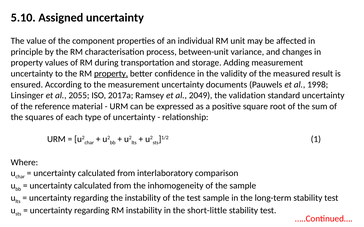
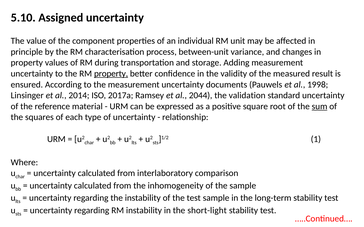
2055: 2055 -> 2014 (79, 96)
2049: 2049 -> 2044 (201, 96)
sum underline: none -> present (320, 107)
short-little: short-little -> short-light (207, 211)
